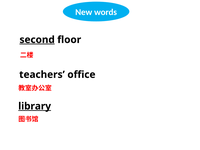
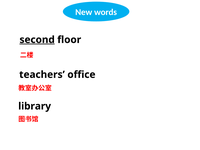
library underline: present -> none (35, 106)
